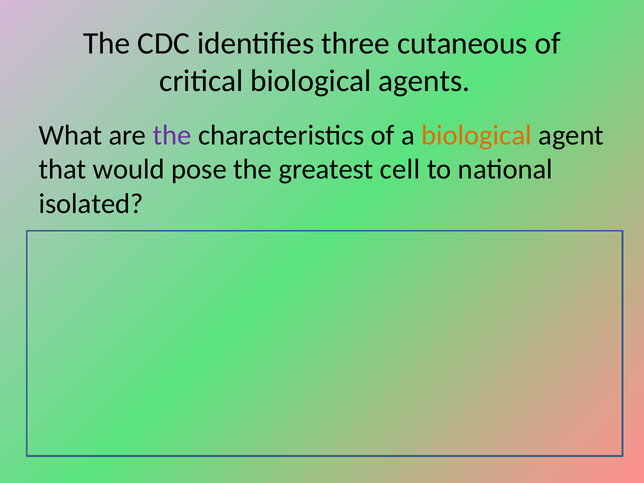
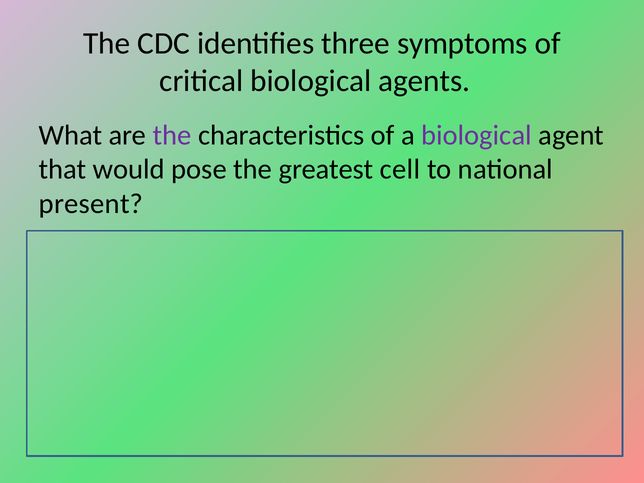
cutaneous: cutaneous -> symptoms (462, 44)
biological colour: orange -> purple (477, 135)
isolated: isolated -> present (91, 204)
